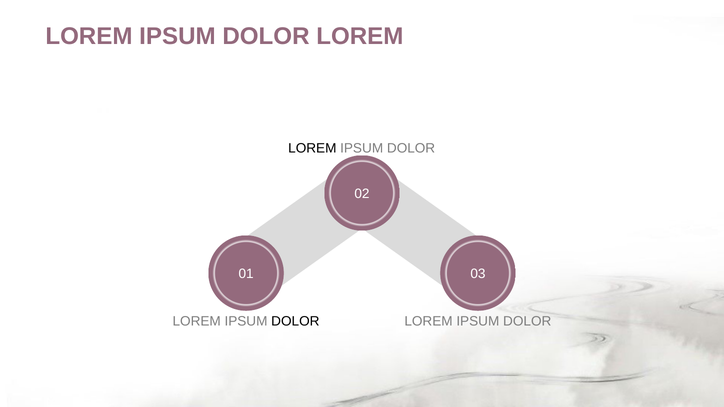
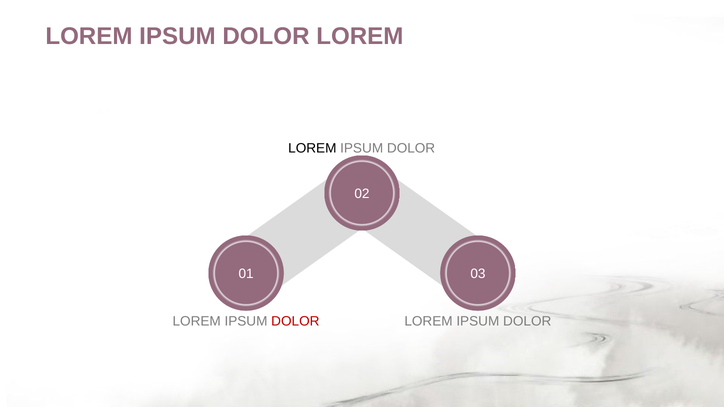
DOLOR colour: black -> red (295, 322)
